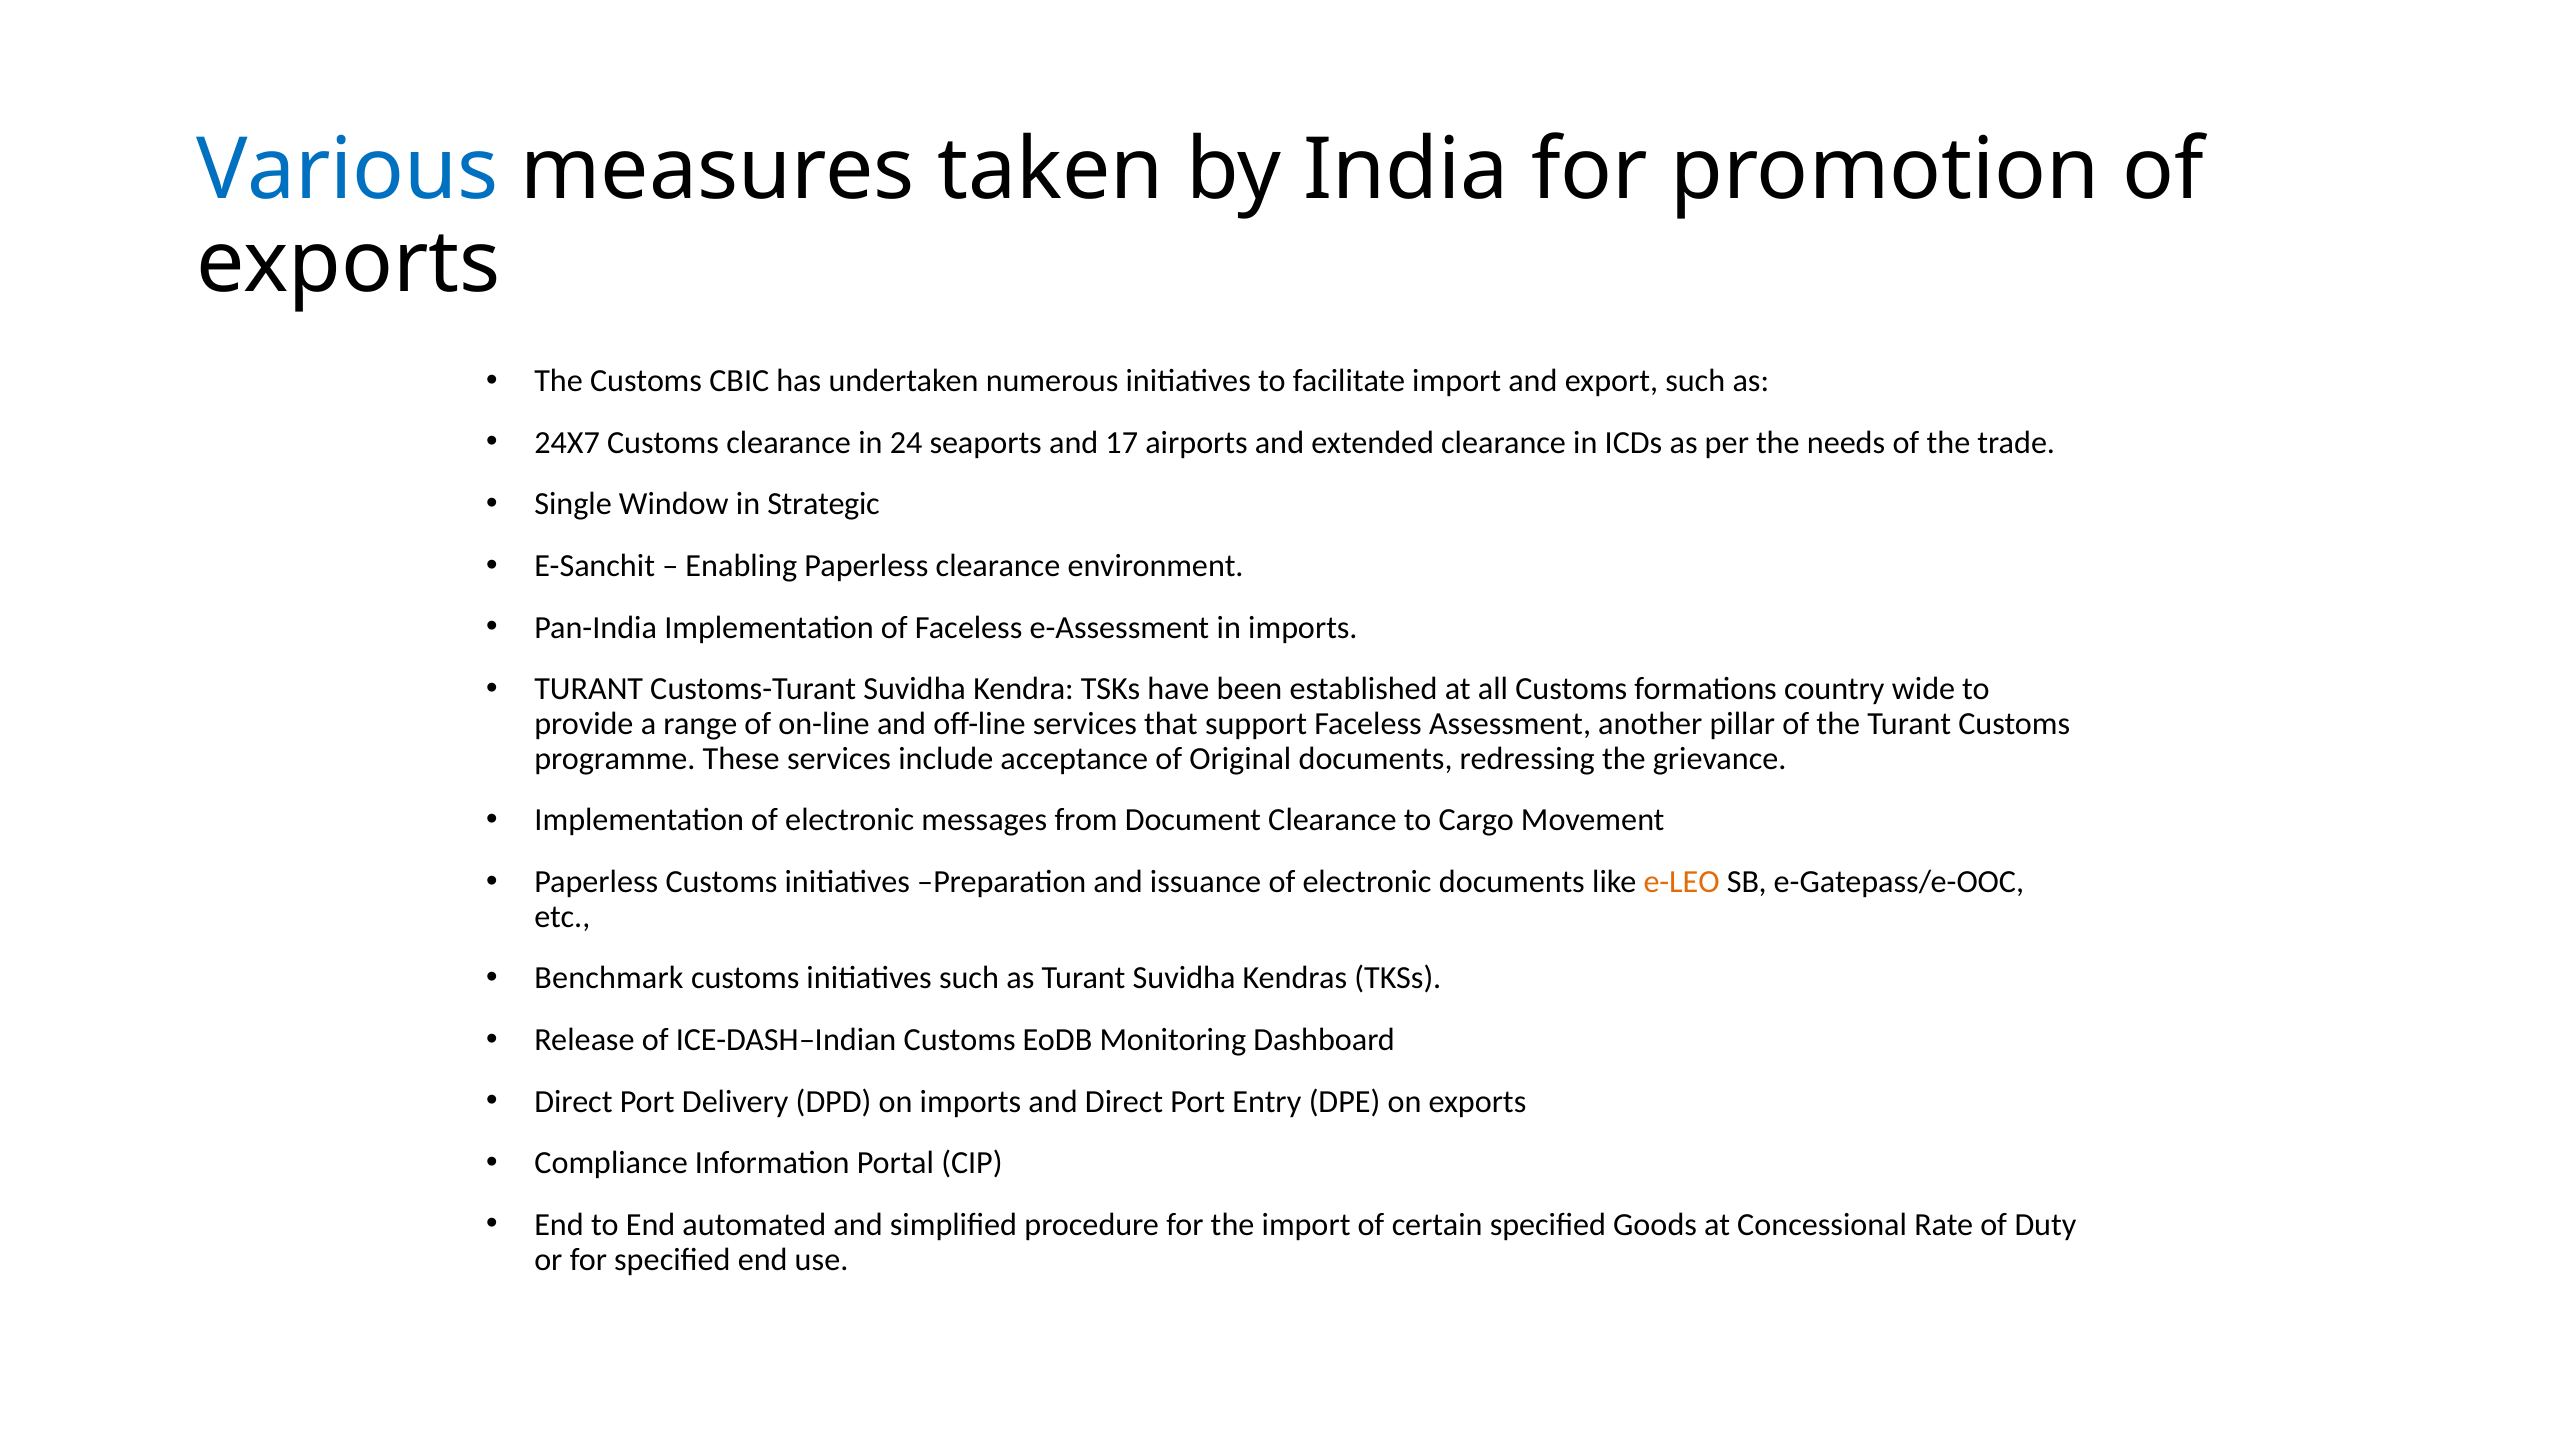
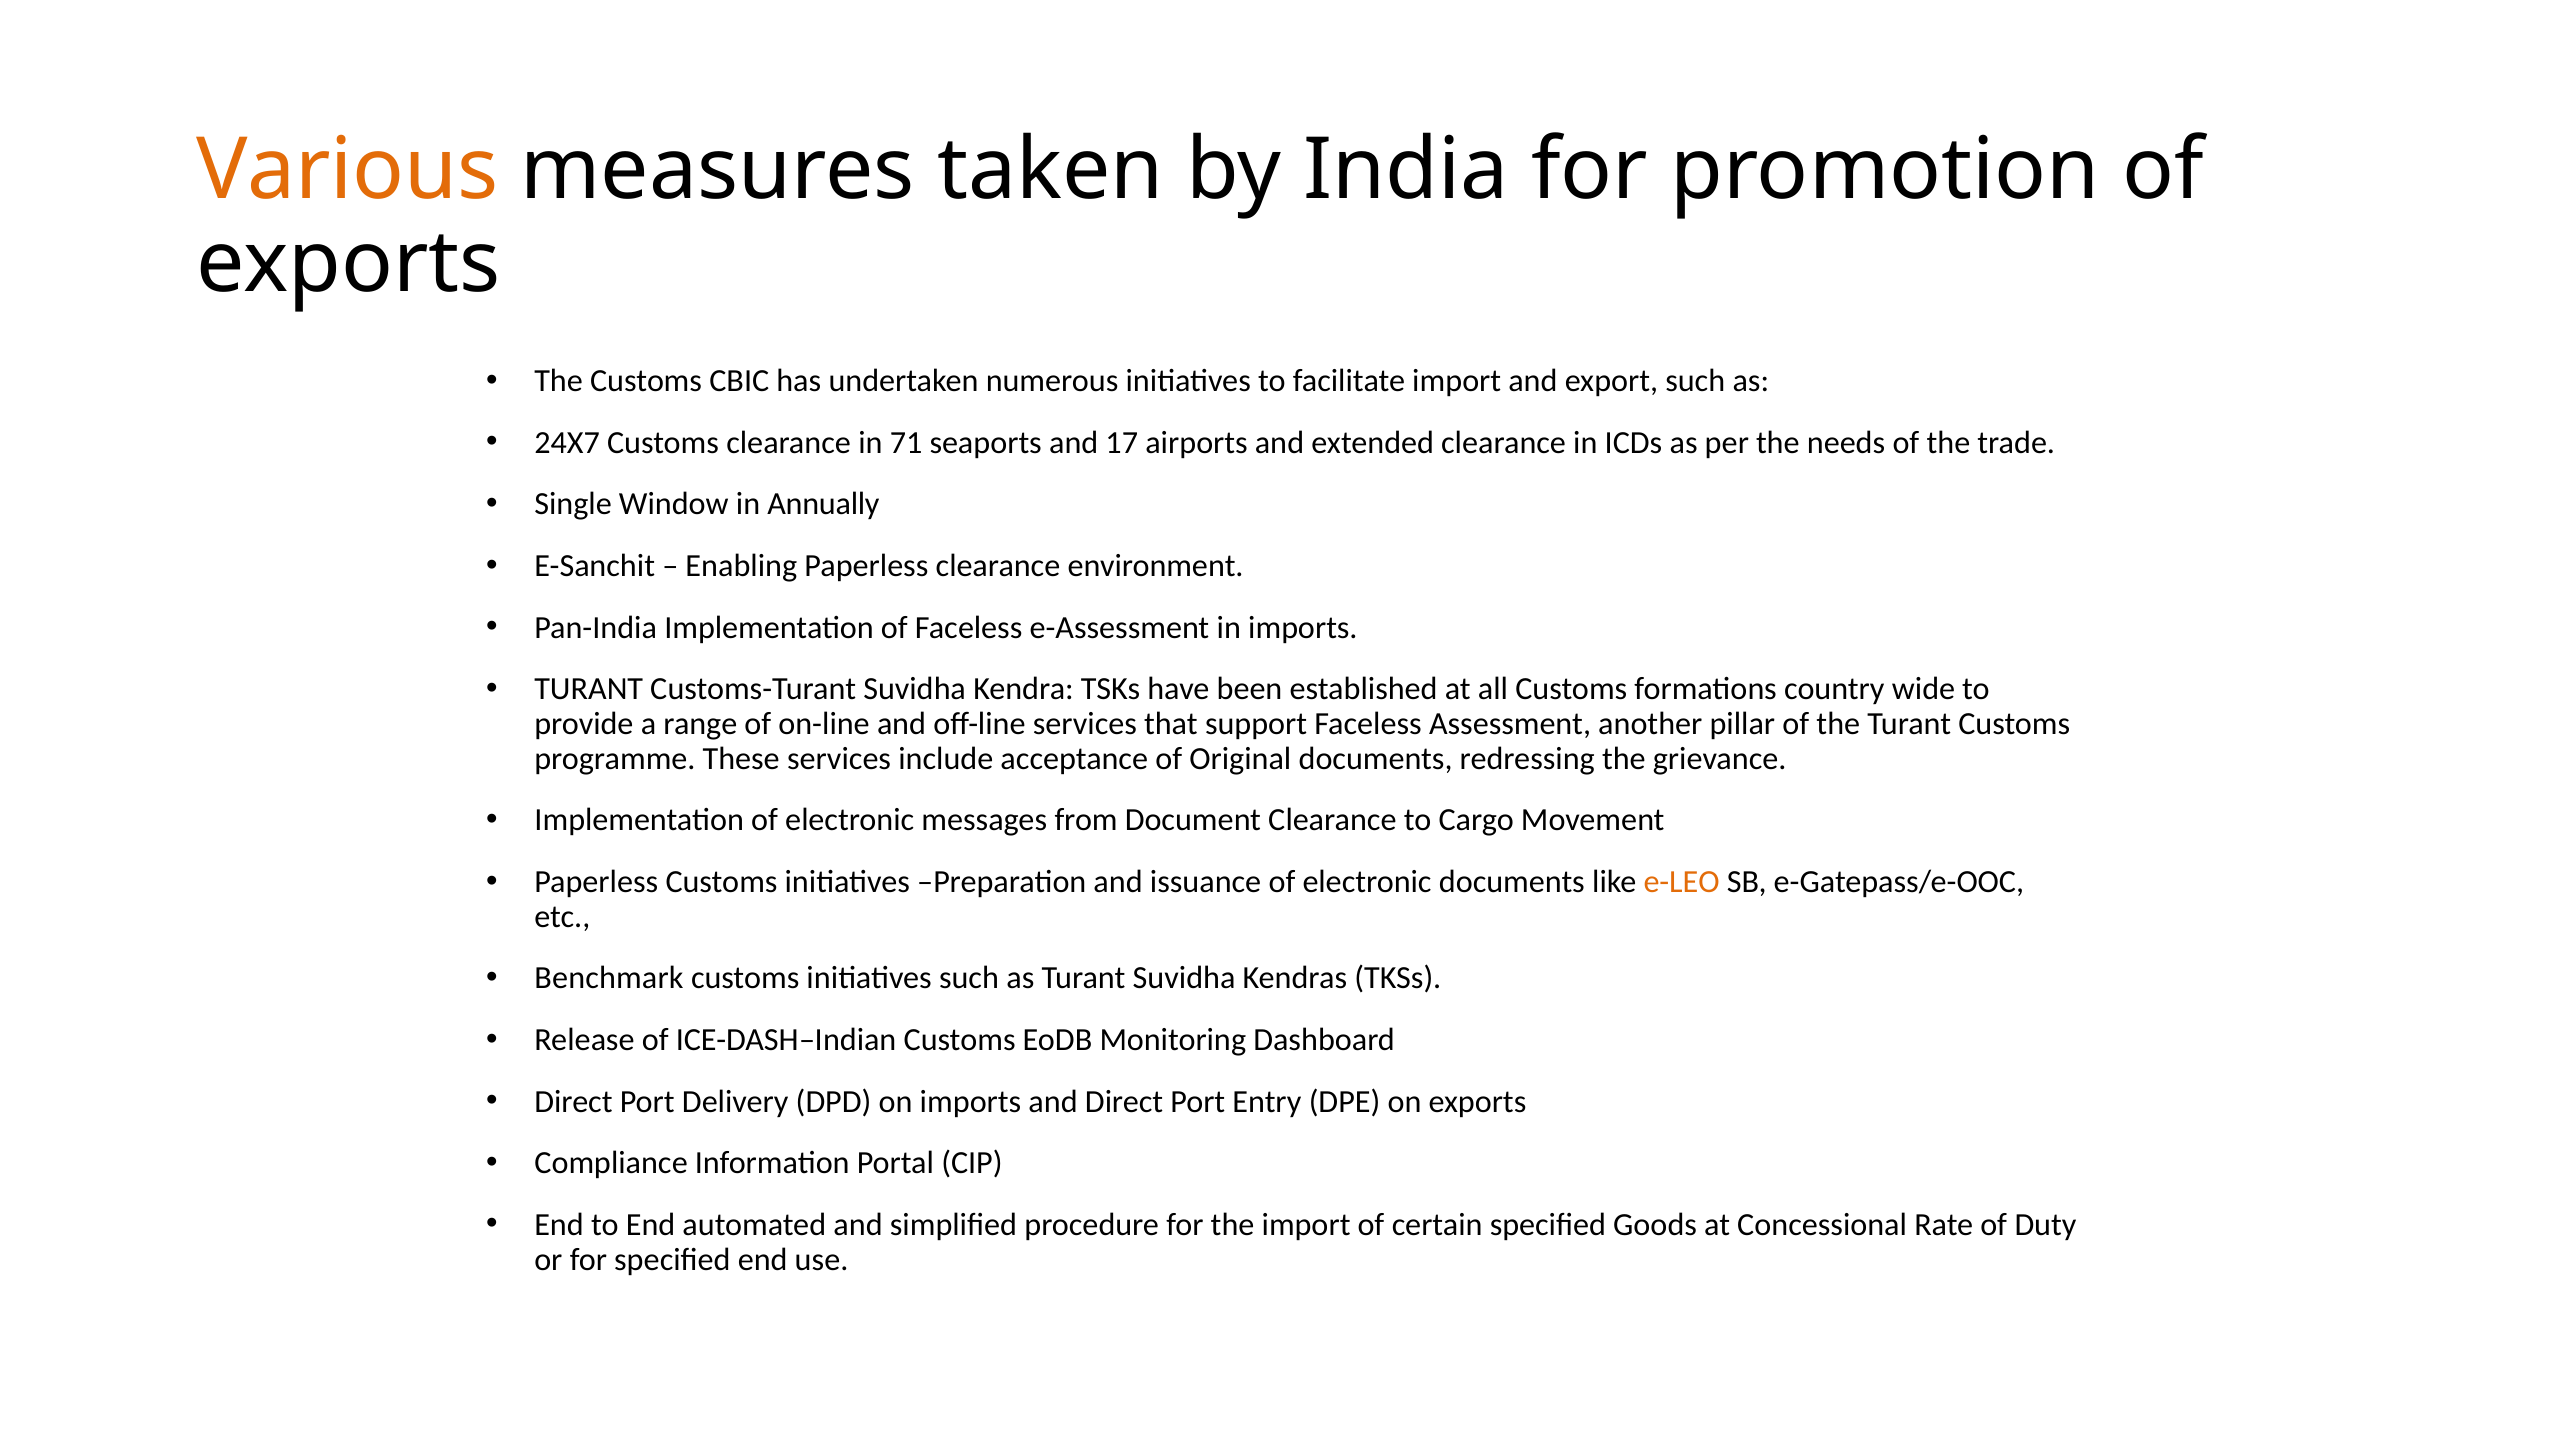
Various colour: blue -> orange (347, 170)
24: 24 -> 71 (906, 443)
Strategic: Strategic -> Annually (823, 504)
